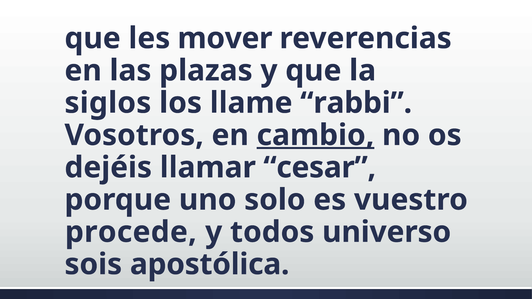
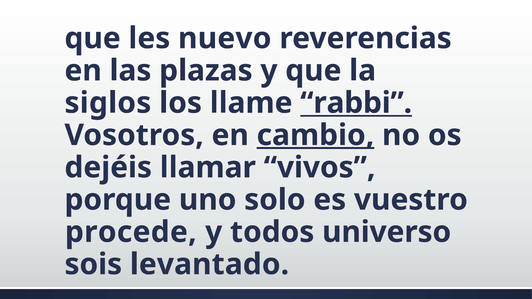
mover: mover -> nuevo (225, 38)
rabbi underline: none -> present (356, 103)
cesar: cesar -> vivos (320, 168)
apostólica: apostólica -> levantado (209, 265)
